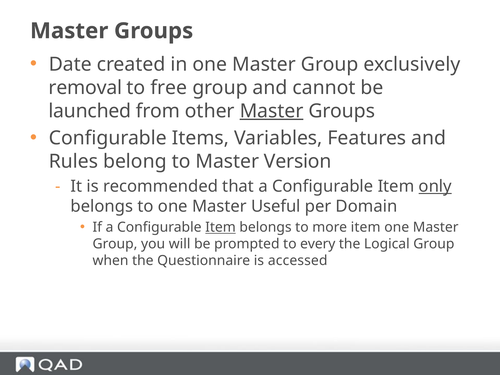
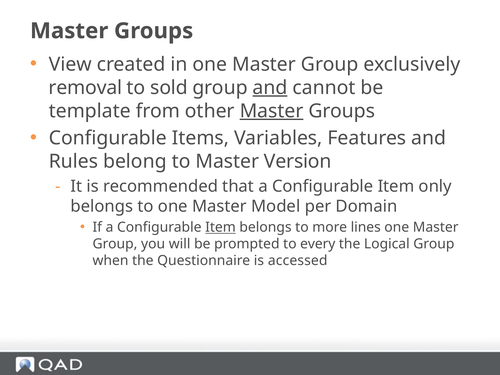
Date: Date -> View (70, 64)
free: free -> sold (169, 88)
and underline: none -> present (270, 88)
launched: launched -> template (90, 111)
only underline: present -> none (435, 186)
Useful: Useful -> Model (276, 206)
more item: item -> lines (366, 227)
